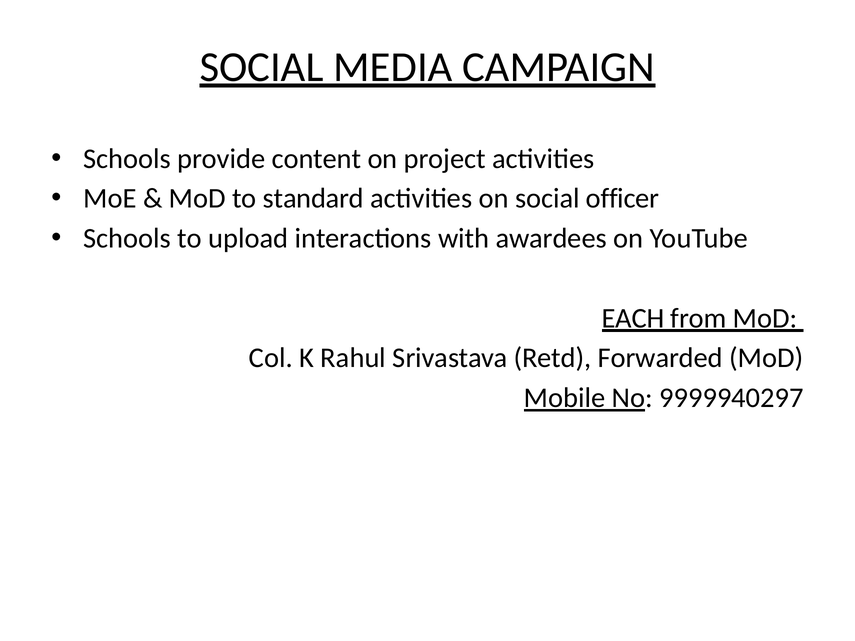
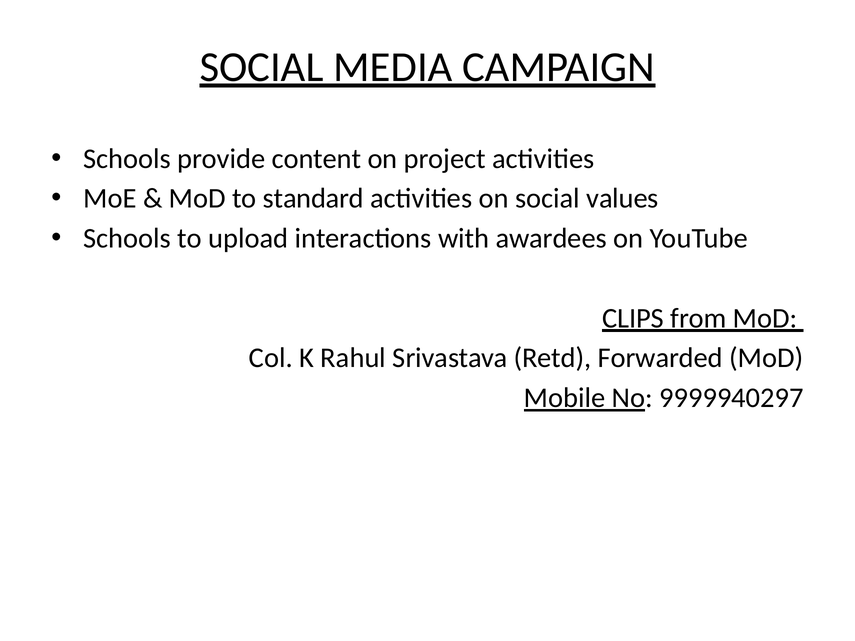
officer: officer -> values (622, 199)
EACH: EACH -> CLIPS (633, 318)
